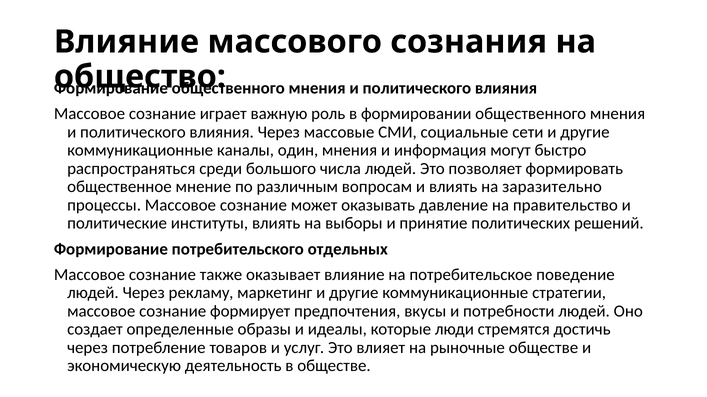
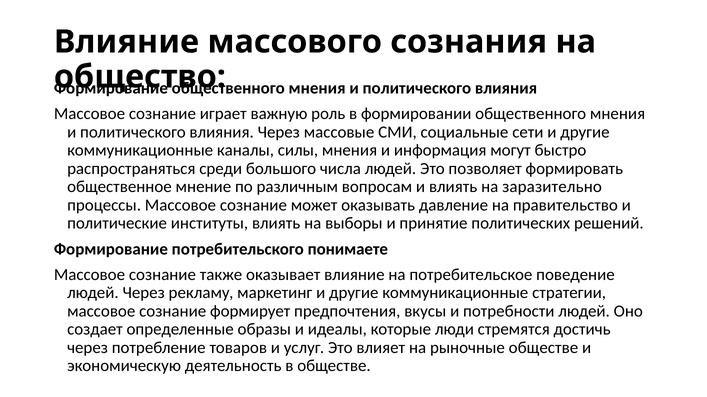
один: один -> силы (298, 151)
отдельных: отдельных -> понимаете (348, 249)
